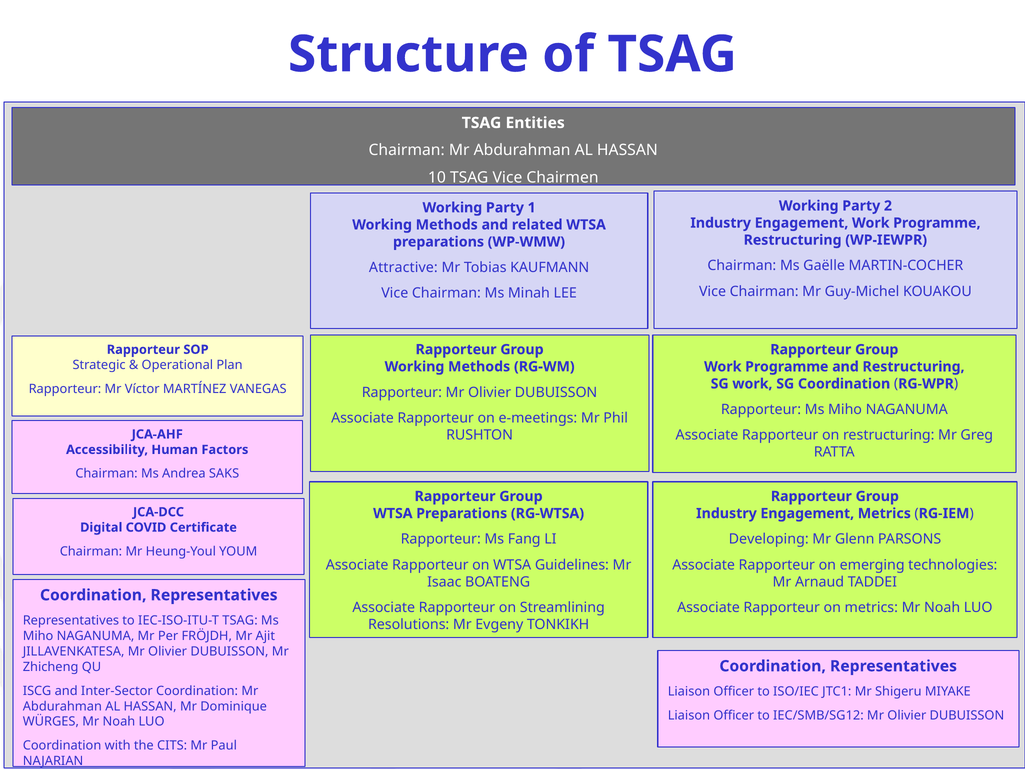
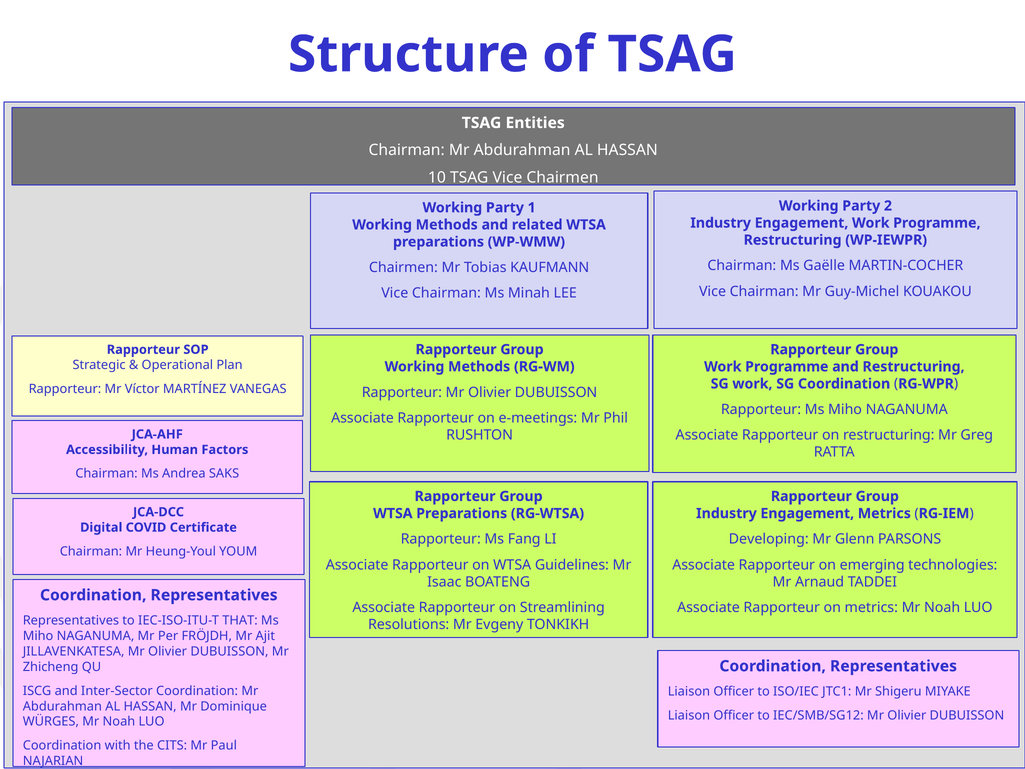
Attractive: Attractive -> Chairmen (403, 267)
IEC-ISO-ITU-T TSAG: TSAG -> THAT (240, 620)
